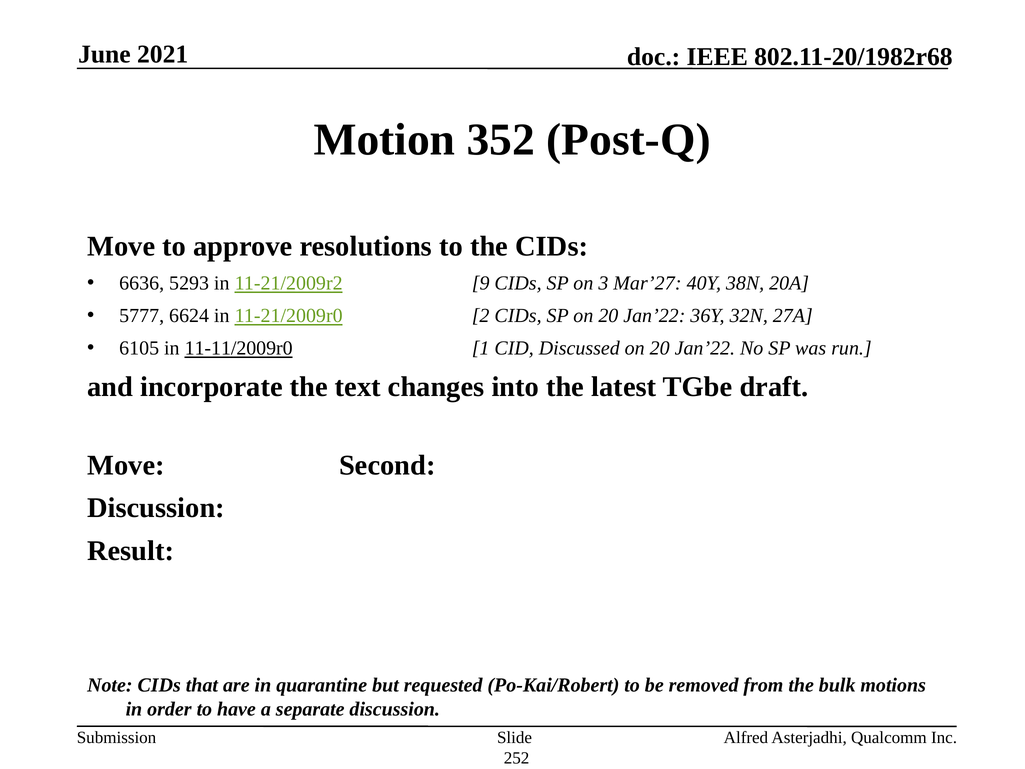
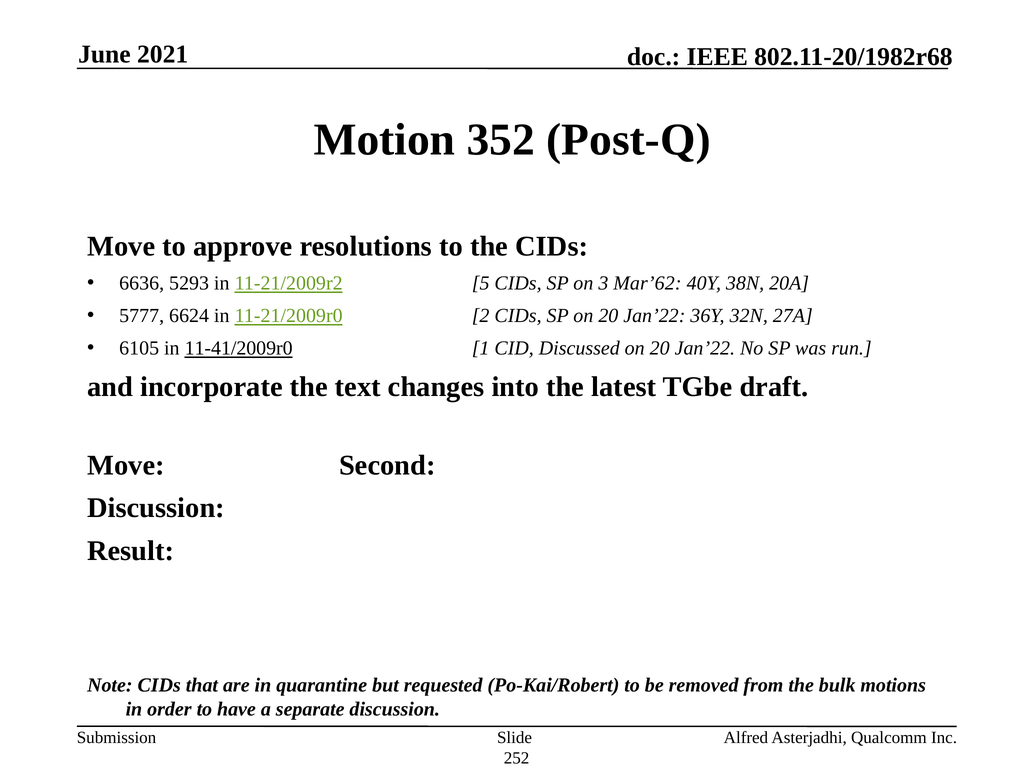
9: 9 -> 5 (481, 283)
Mar’27: Mar’27 -> Mar’62 (647, 283)
11-11/2009r0: 11-11/2009r0 -> 11-41/2009r0 (239, 348)
